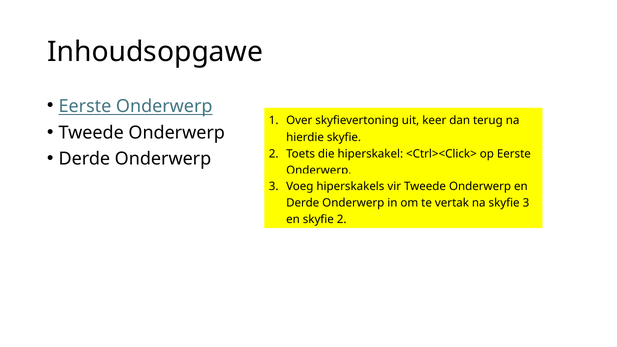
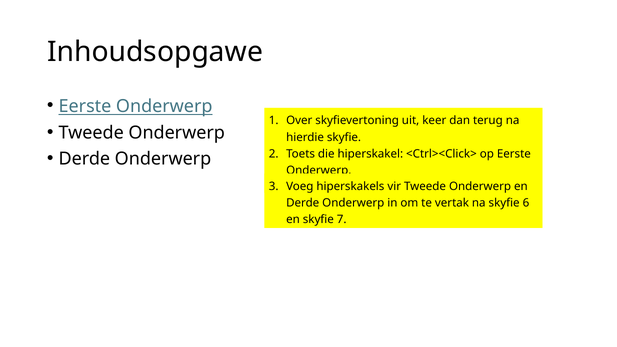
skyfie 3: 3 -> 6 (526, 203)
en skyfie 2: 2 -> 7 (342, 220)
